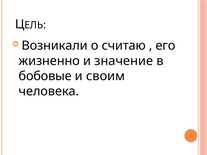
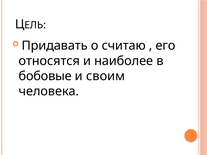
Возникали: Возникали -> Придавать (55, 46)
жизненно: жизненно -> относятся (49, 61)
значение: значение -> наиболее (124, 61)
